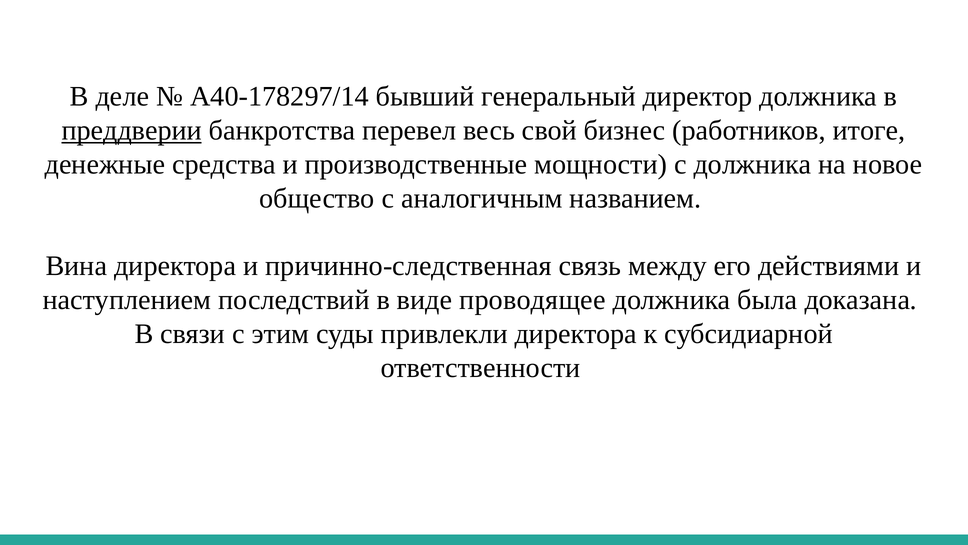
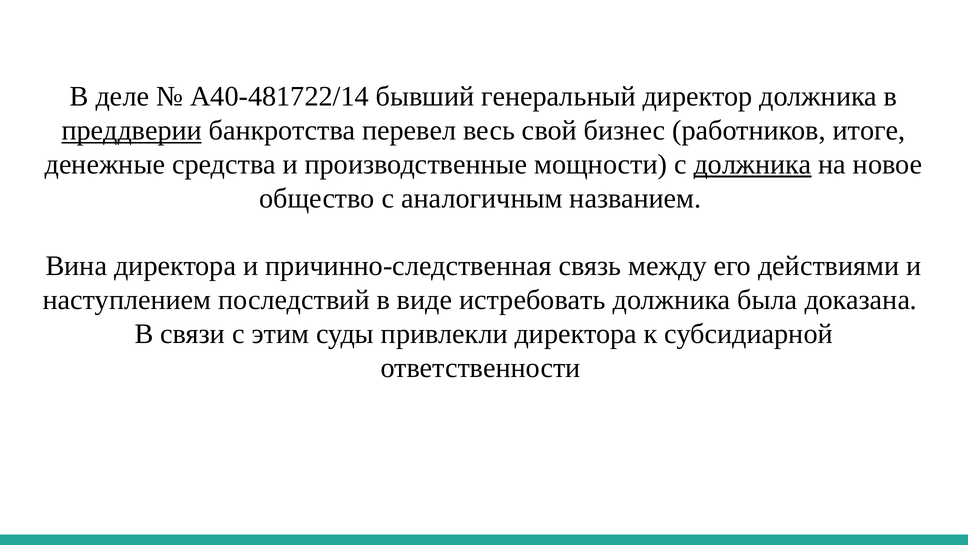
А40-178297/14: А40-178297/14 -> А40-481722/14 (279, 97)
должника underline: none -> present (753, 164)
проводящее: проводящее -> истребовать (533, 300)
